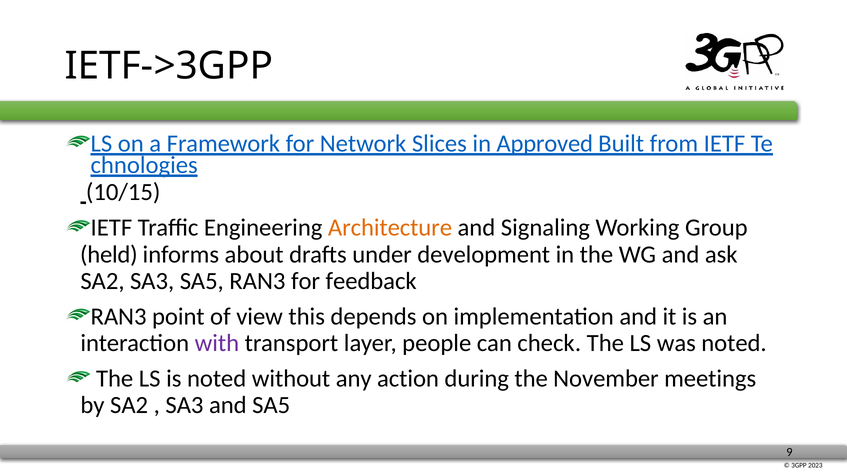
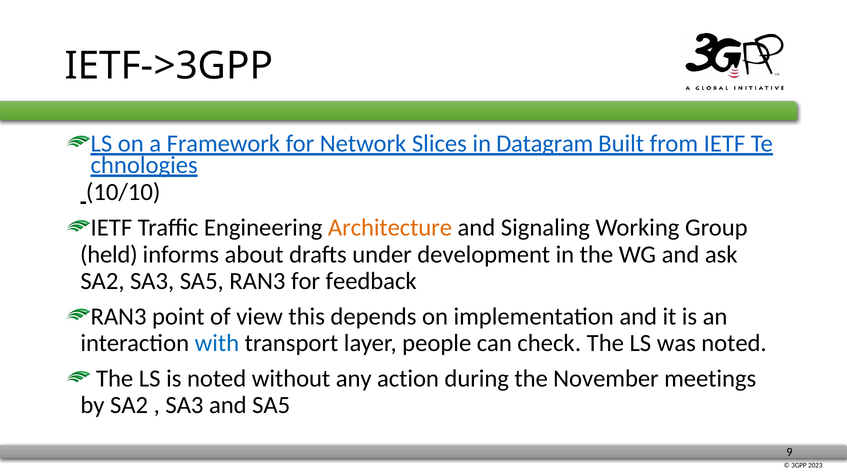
Approved: Approved -> Datagram (545, 144)
10/15: 10/15 -> 10/10 (123, 192)
with colour: purple -> blue (217, 343)
